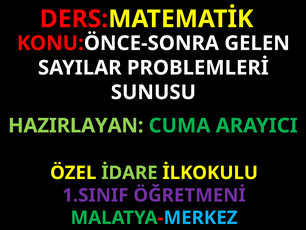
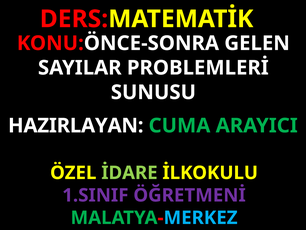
HAZIRLAYAN colour: light green -> white (76, 125)
